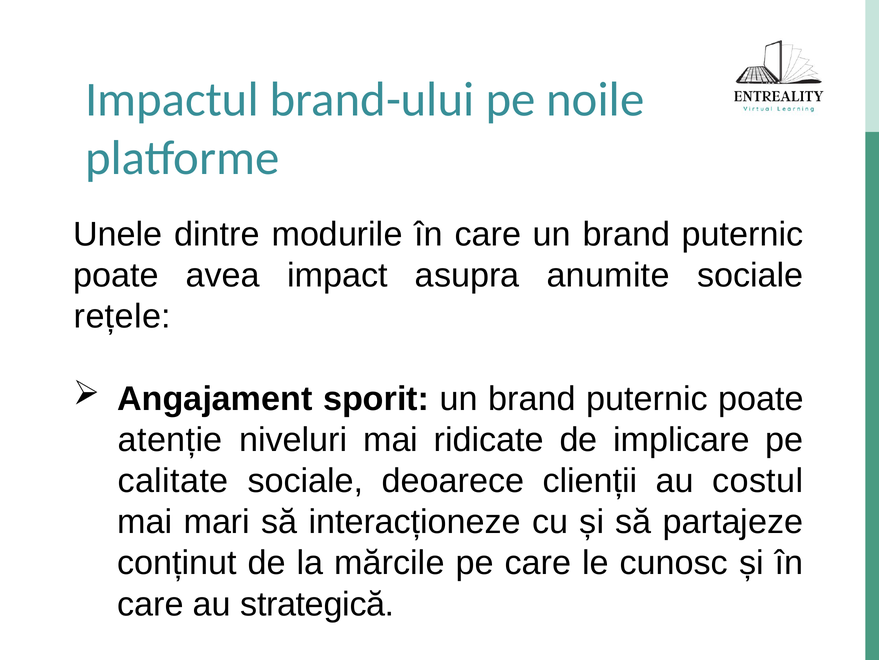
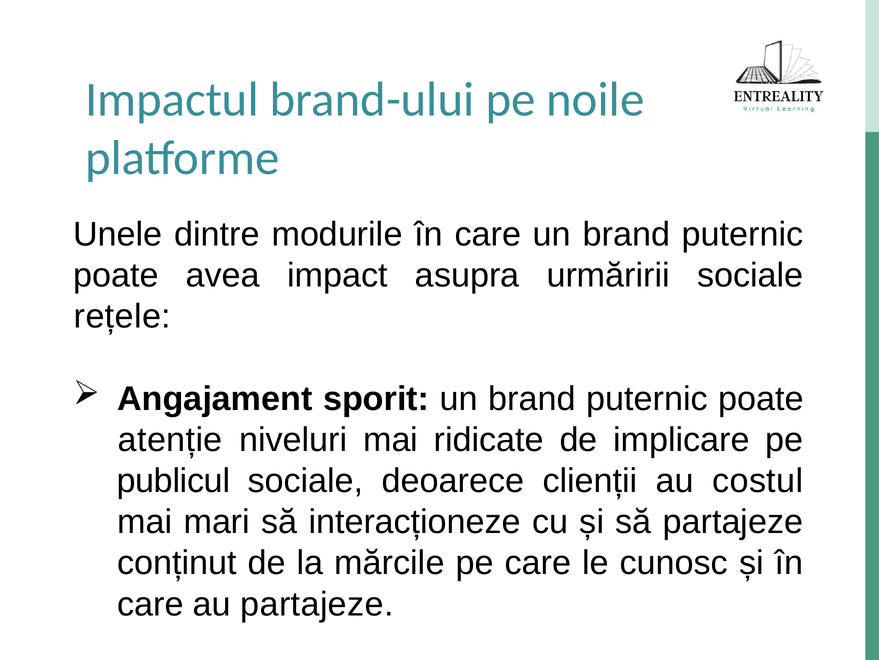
anumite: anumite -> urmăririi (608, 275)
calitate: calitate -> publicul (173, 480)
au strategică: strategică -> partajeze (317, 604)
